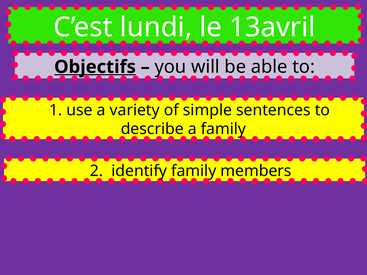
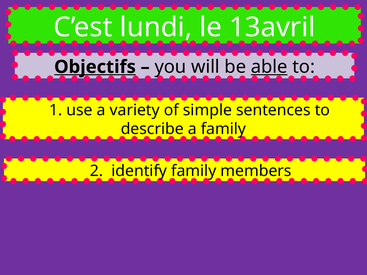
able underline: none -> present (269, 67)
